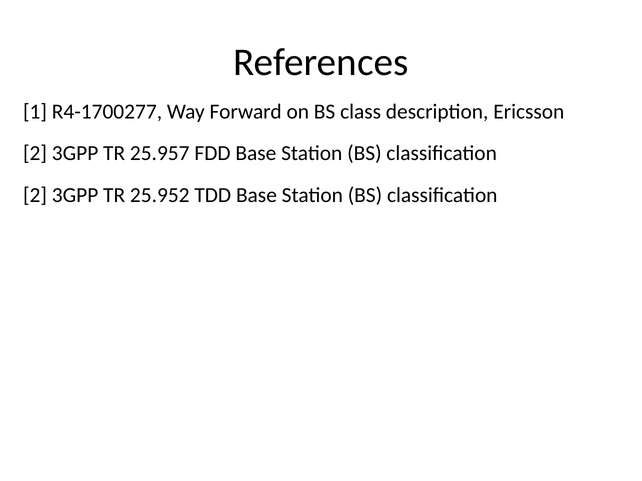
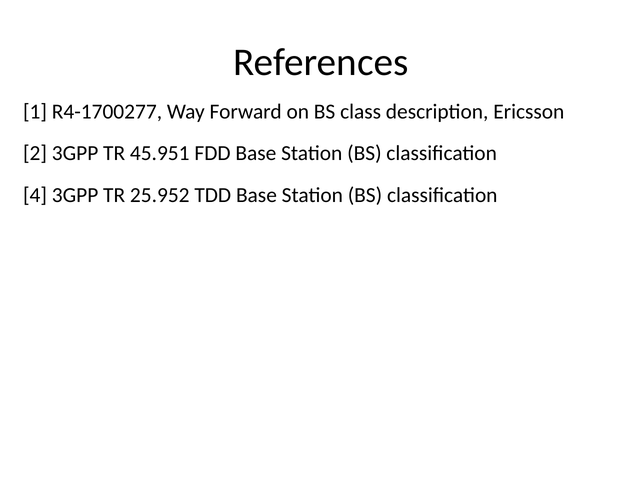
25.957: 25.957 -> 45.951 (160, 153)
2: 2 -> 4 (35, 195)
